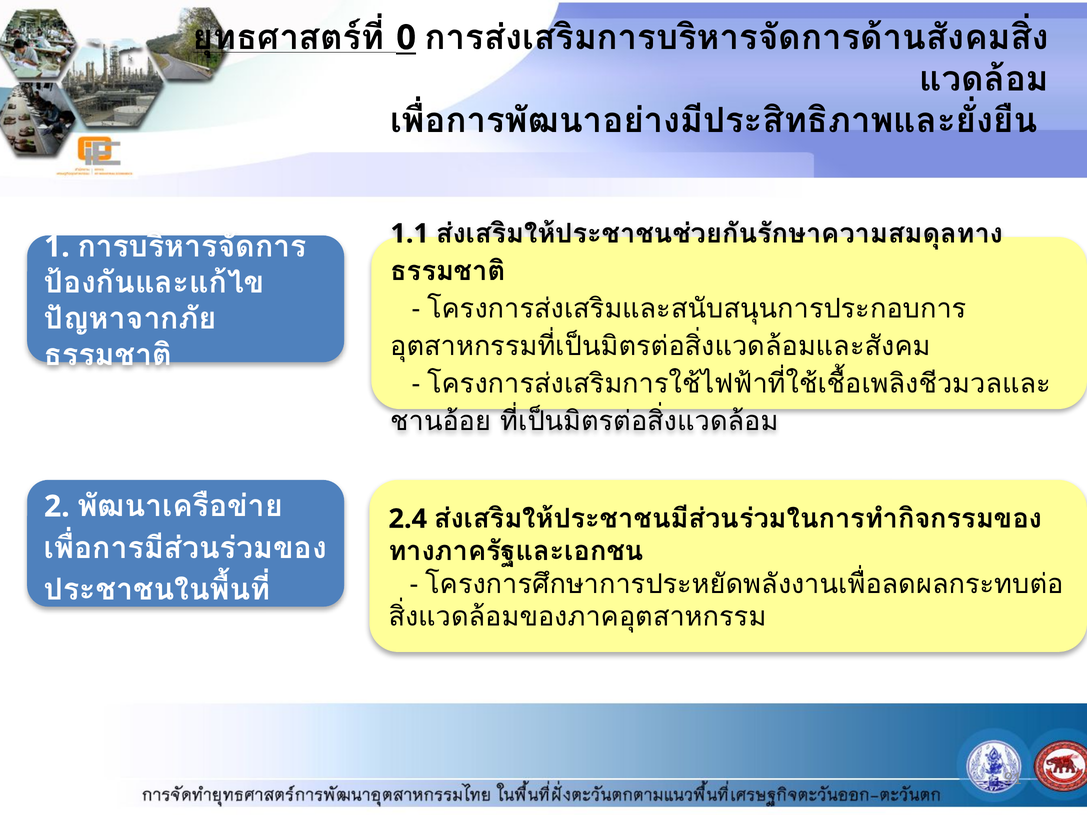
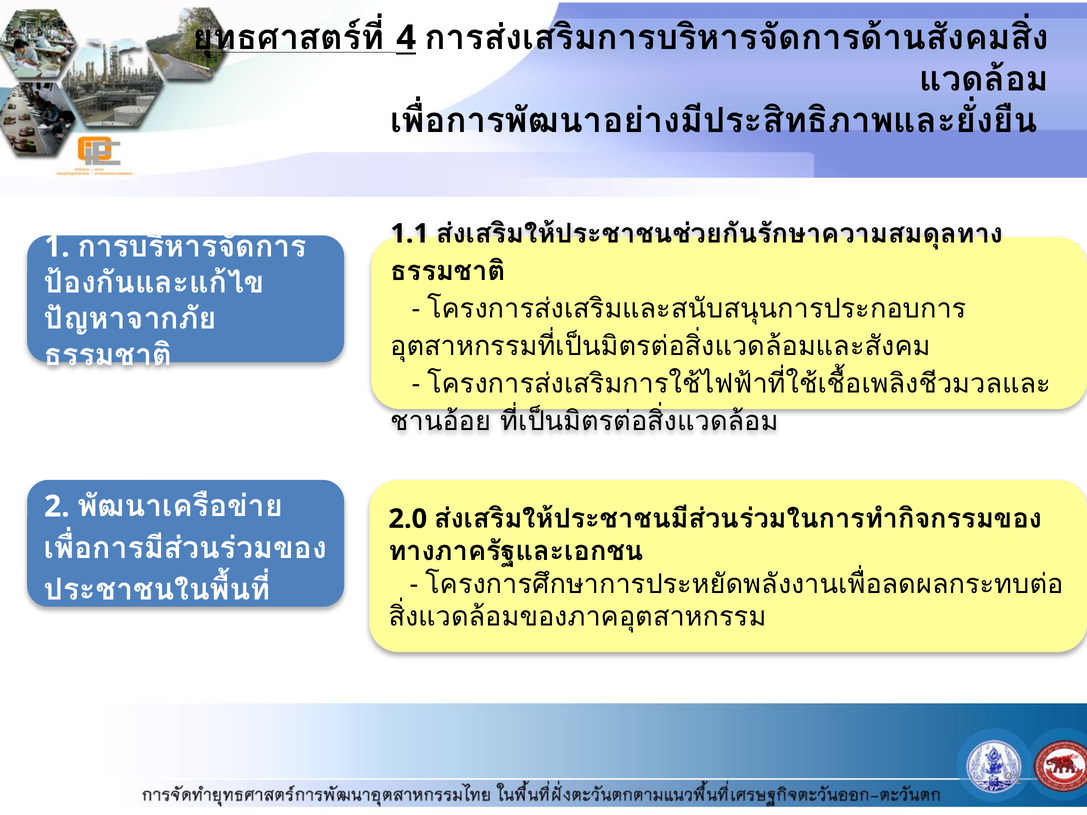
0: 0 -> 4 (406, 38)
2.4: 2.4 -> 2.0 (408, 519)
